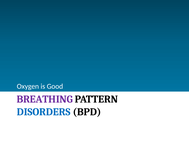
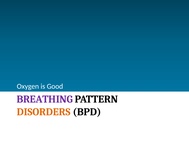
DISORDERS colour: blue -> orange (44, 112)
